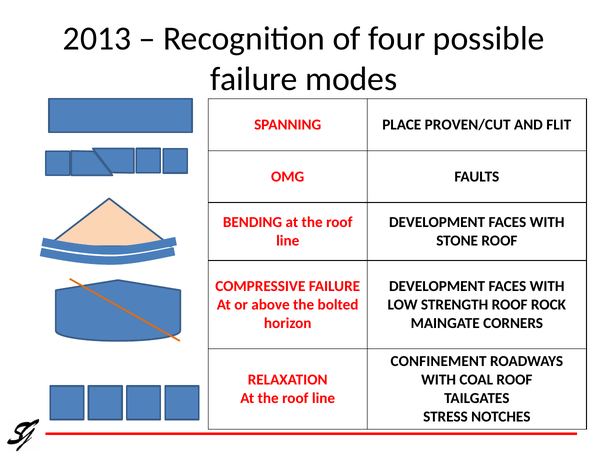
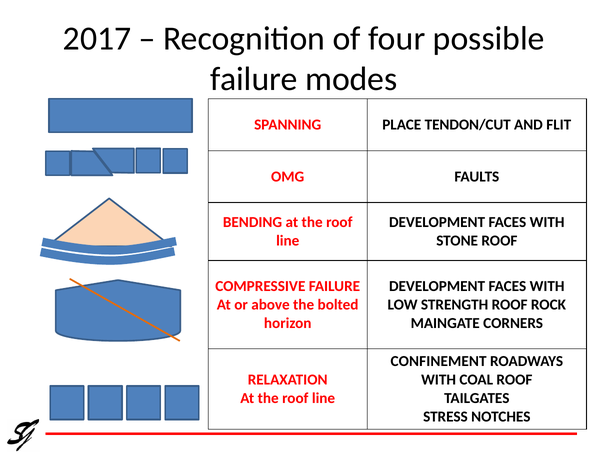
2013: 2013 -> 2017 (97, 38)
PROVEN/CUT: PROVEN/CUT -> TENDON/CUT (468, 125)
